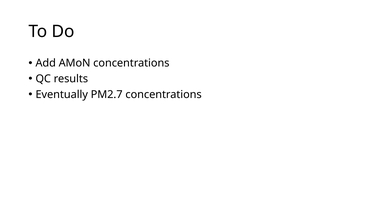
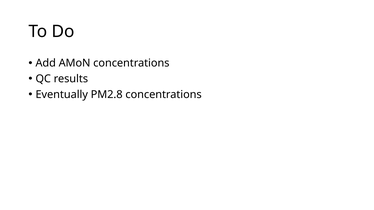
PM2.7: PM2.7 -> PM2.8 (107, 95)
